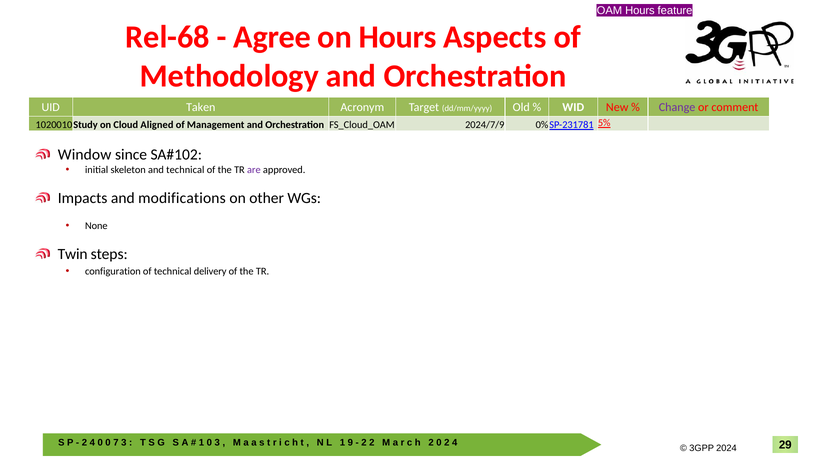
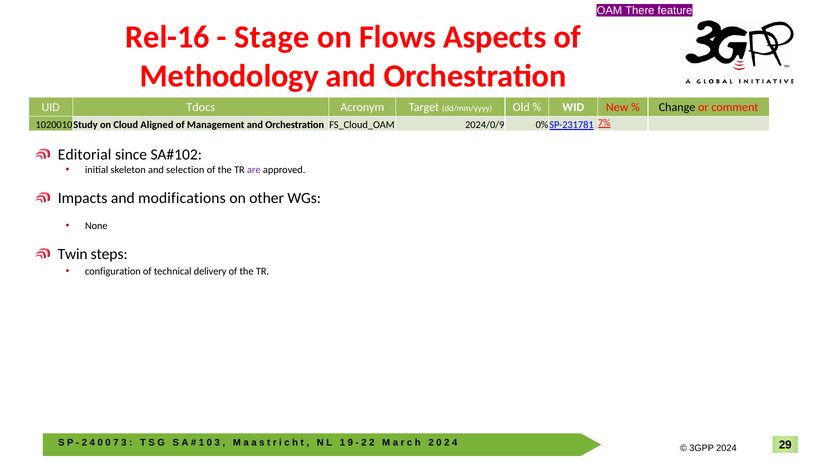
OAM Hours: Hours -> There (640, 11)
Rel-68: Rel-68 -> Rel-16 (168, 37)
Agree: Agree -> Stage (272, 37)
on Hours: Hours -> Flows (398, 37)
Taken: Taken -> Tdocs (201, 107)
Change colour: purple -> black (677, 107)
2024/7/9: 2024/7/9 -> 2024/0/9 (485, 125)
5%: 5% -> 7% (604, 123)
Window: Window -> Editorial (85, 155)
and technical: technical -> selection (185, 170)
